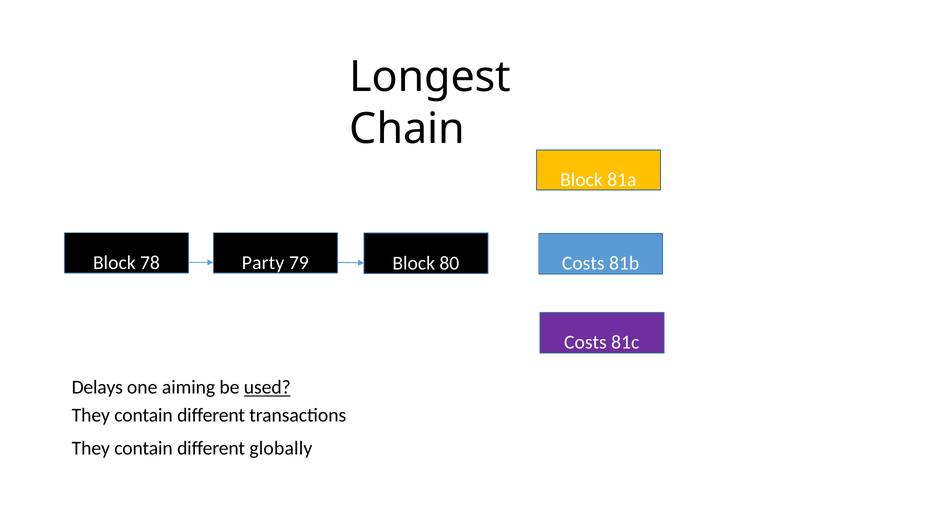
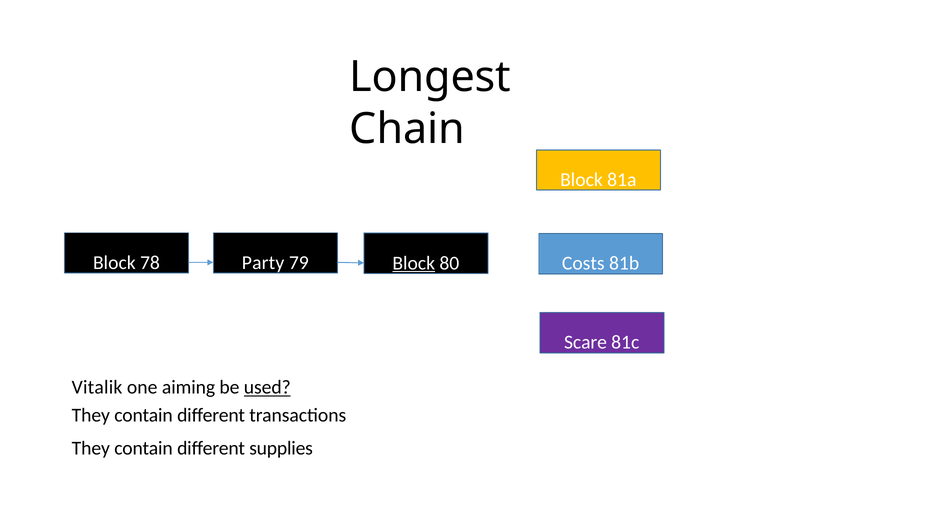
Block underline: none -> present (414, 263)
Costs: Costs -> Scare (585, 342)
Delays: Delays -> Vitalik (97, 387)
globally: globally -> supplies (281, 448)
